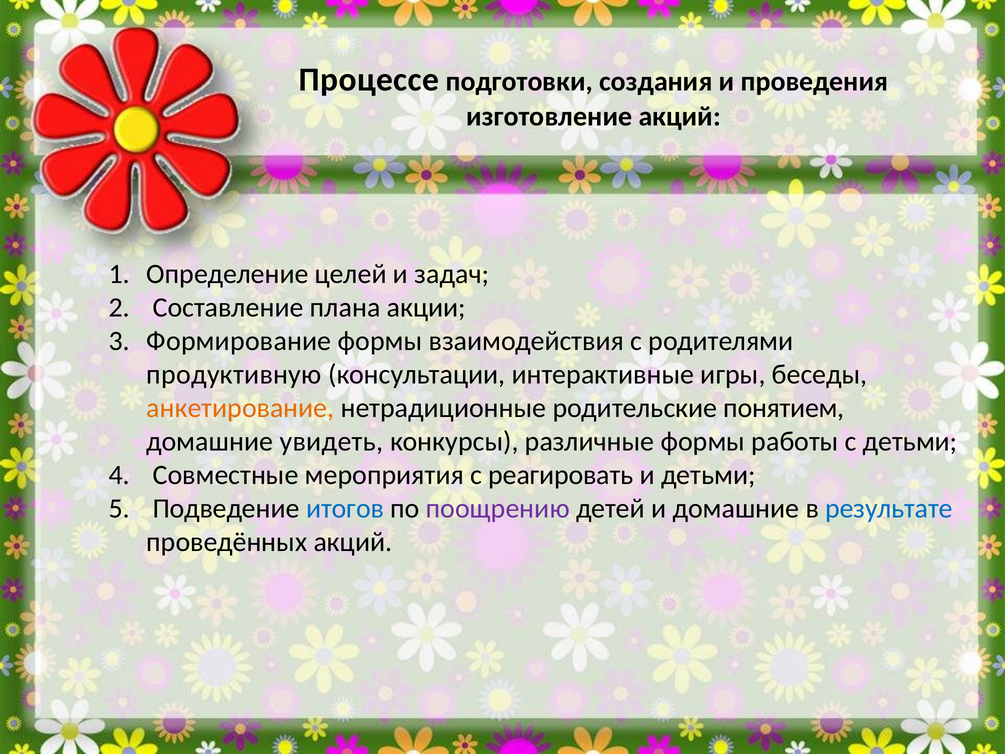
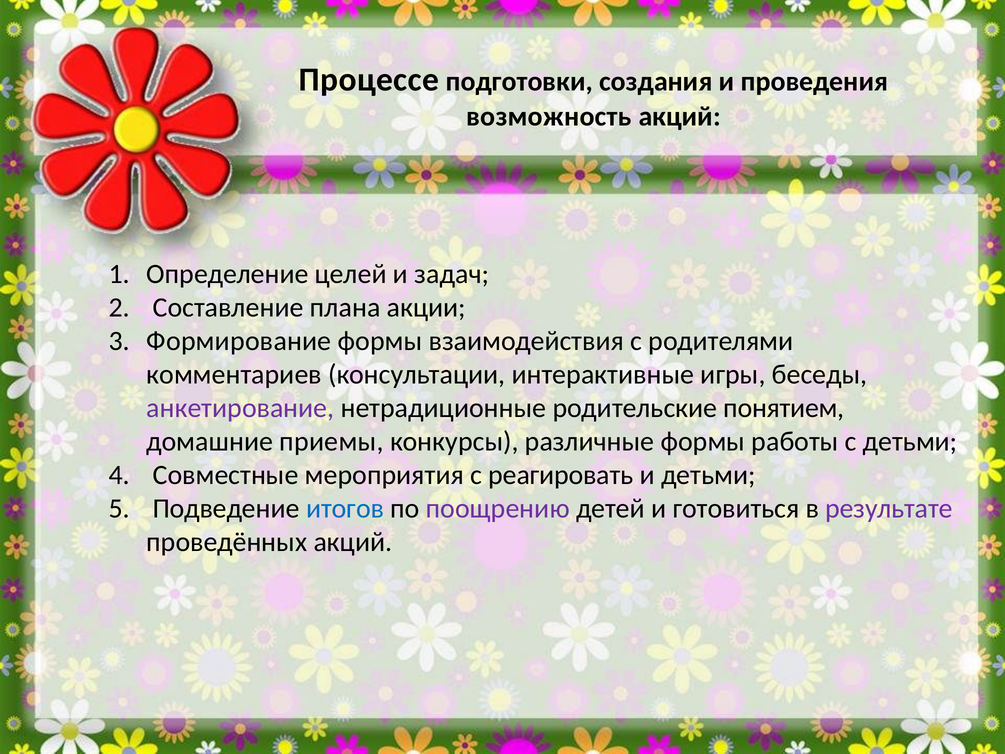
изготовление: изготовление -> возможность (549, 116)
продуктивную: продуктивную -> комментариев (234, 374)
анкетирование colour: orange -> purple (240, 408)
увидеть: увидеть -> приемы (331, 441)
и домашние: домашние -> готовиться (736, 509)
результате colour: blue -> purple (889, 509)
